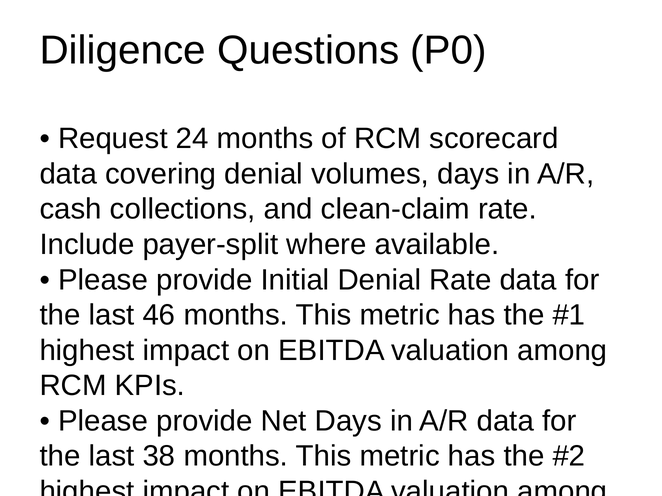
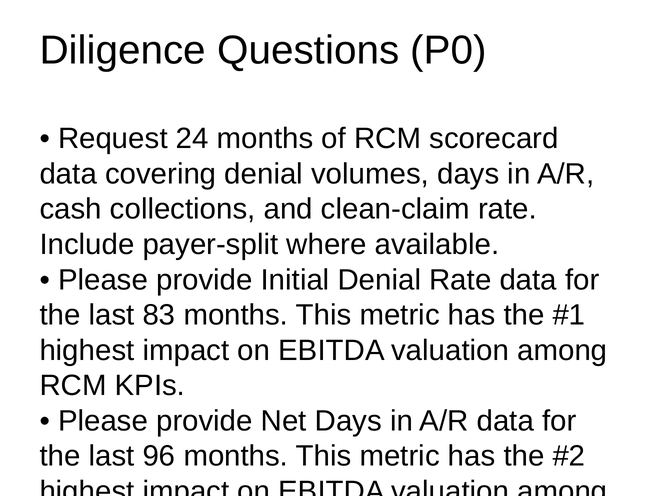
46: 46 -> 83 (159, 315)
38: 38 -> 96 (159, 457)
